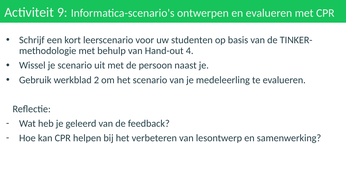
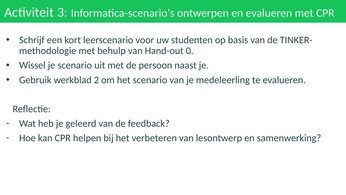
9: 9 -> 3 (62, 12)
4: 4 -> 0 (190, 51)
